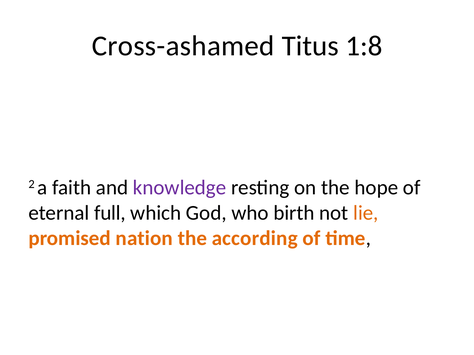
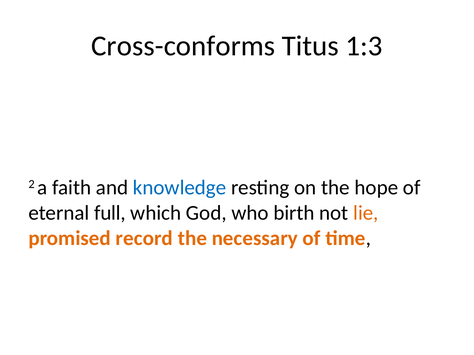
Cross-ashamed: Cross-ashamed -> Cross-conforms (183, 46)
1:8: 1:8 -> 1:3 (364, 46)
knowledge colour: purple -> blue (180, 188)
nation: nation -> record (144, 239)
according: according -> necessary (255, 239)
